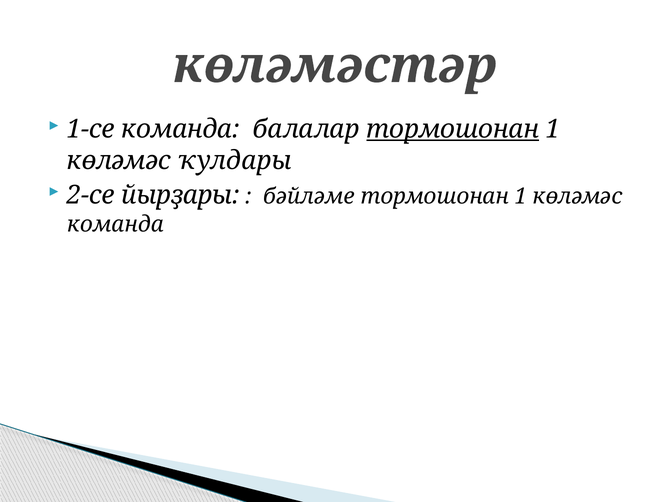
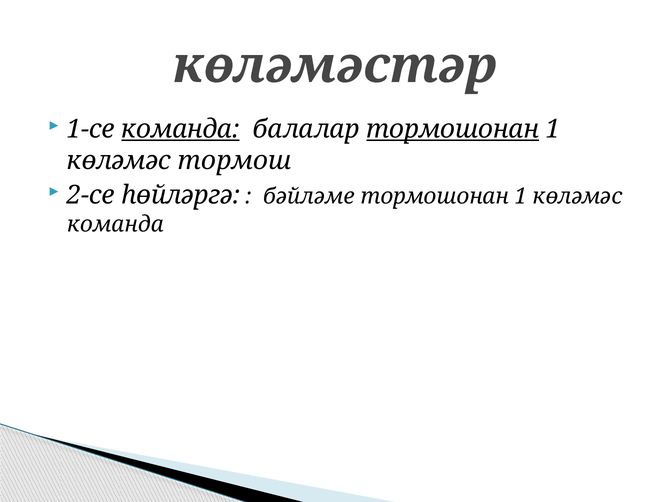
команда underline: none -> present (181, 129)
ҡулдары: ҡулдары -> тормош (235, 161)
йырҙары: йырҙары -> һөйләргә (181, 196)
